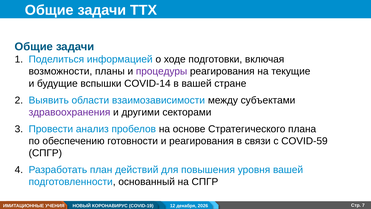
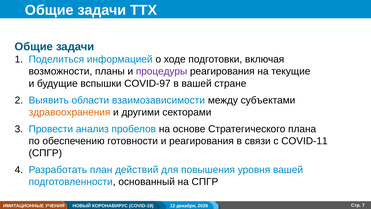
COVID-14: COVID-14 -> COVID-97 (147, 83)
здравоохранения colour: purple -> orange (69, 112)
COVID-59: COVID-59 -> COVID-11 (304, 141)
